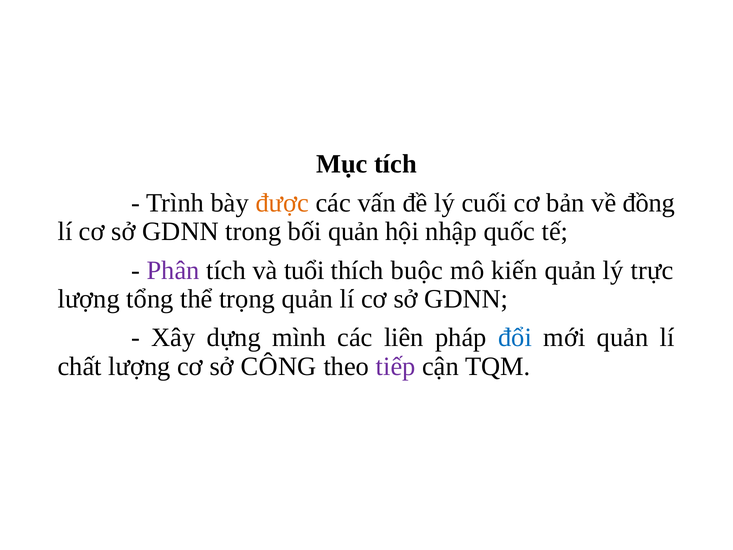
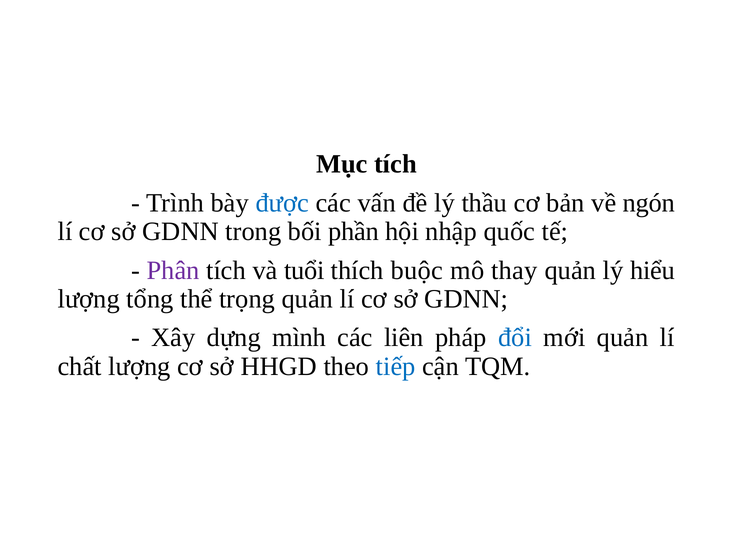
được colour: orange -> blue (282, 203)
cuối: cuối -> thầu (484, 203)
đồng: đồng -> ngón (649, 203)
bối quản: quản -> phần (354, 231)
kiến: kiến -> thay (514, 270)
trực: trực -> hiểu (652, 270)
CÔNG: CÔNG -> HHGD (279, 366)
tiếp colour: purple -> blue (396, 366)
